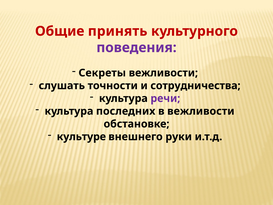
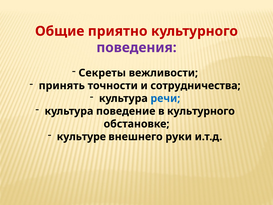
принять: принять -> приятно (118, 31)
слушать: слушать -> принять (62, 86)
речи colour: purple -> blue (165, 98)
последних: последних -> поведение (126, 111)
в вежливости: вежливости -> культурного (201, 111)
